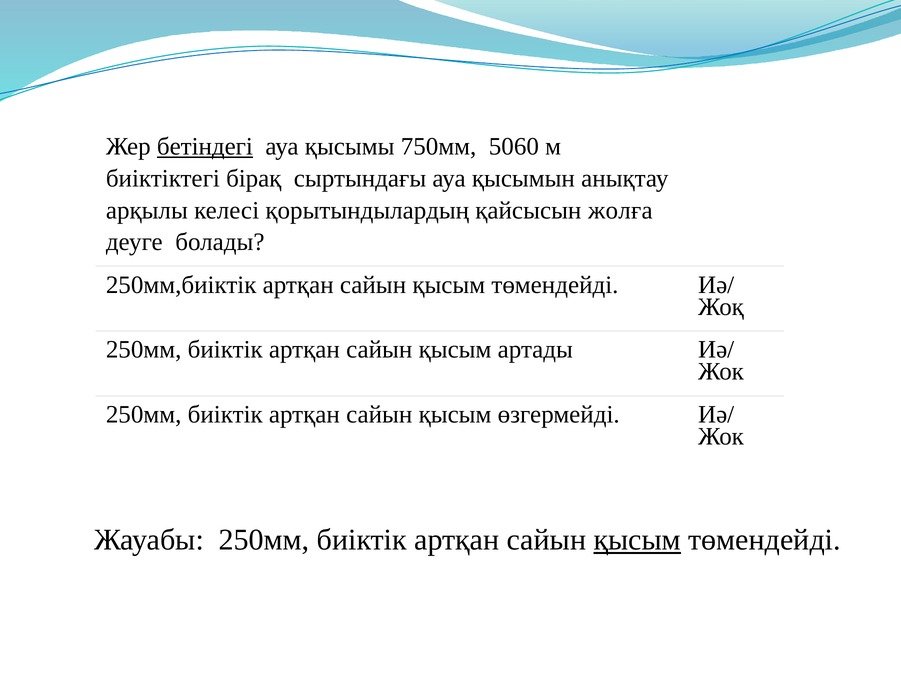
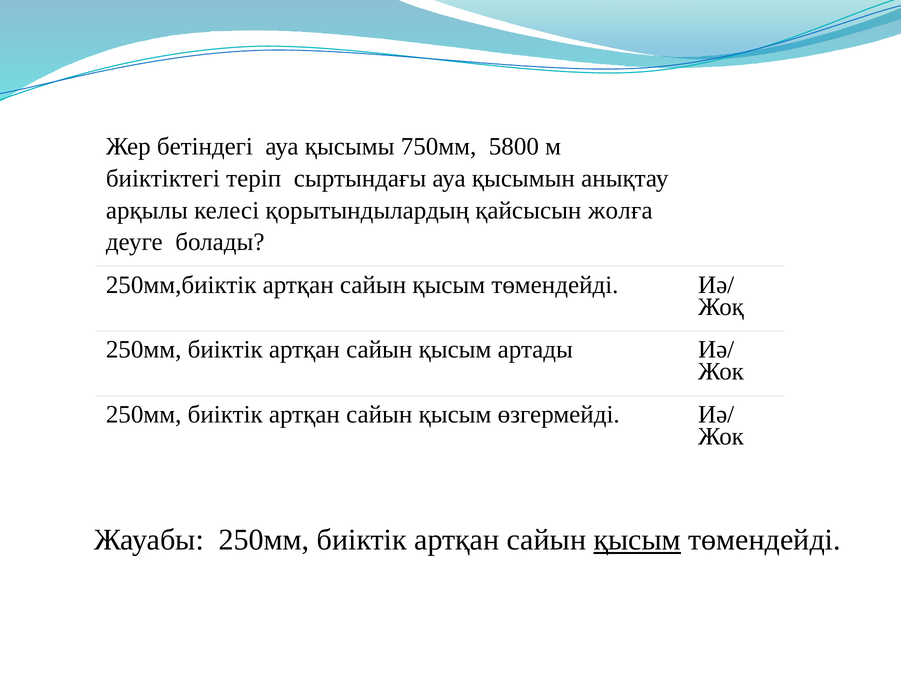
бетіндегі underline: present -> none (205, 146)
5060: 5060 -> 5800 (514, 146)
бірақ: бірақ -> теріп (254, 178)
